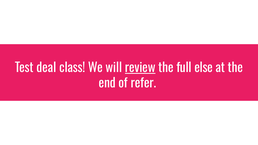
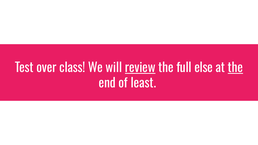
deal: deal -> over (46, 68)
the underline: none -> present (235, 68)
refer: refer -> least (143, 83)
